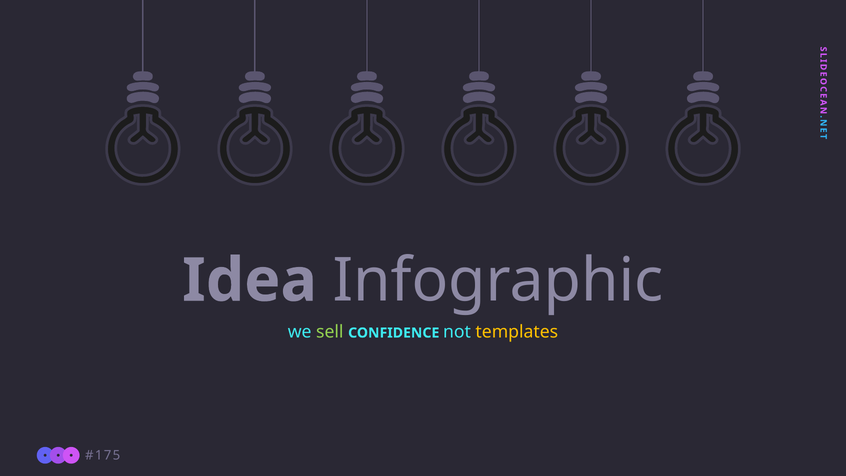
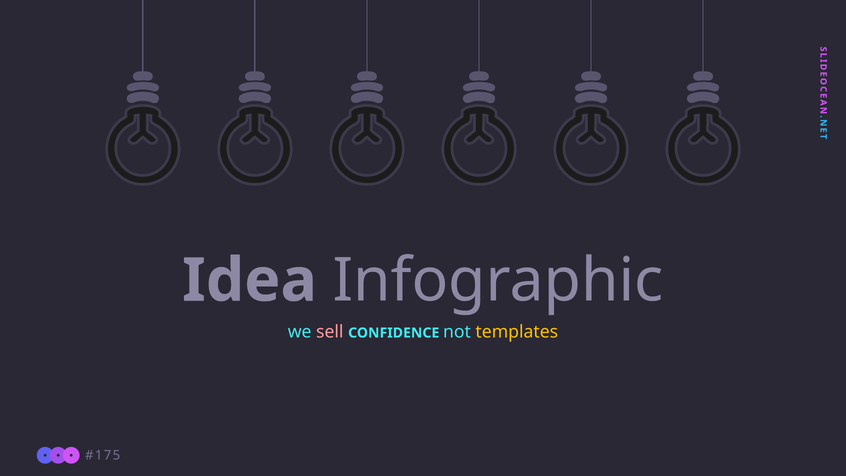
sell colour: light green -> pink (330, 332)
